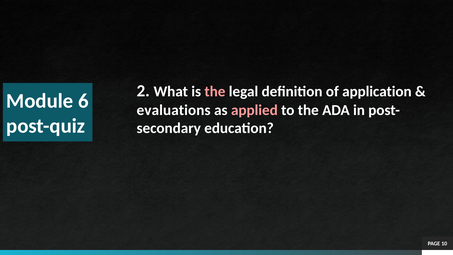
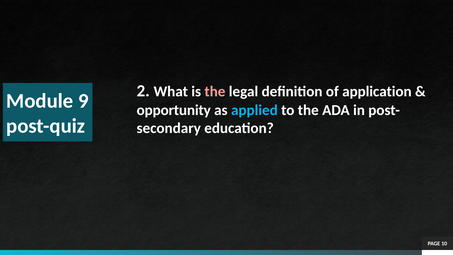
6: 6 -> 9 (83, 101)
evaluations: evaluations -> opportunity (174, 110)
applied colour: pink -> light blue (254, 110)
